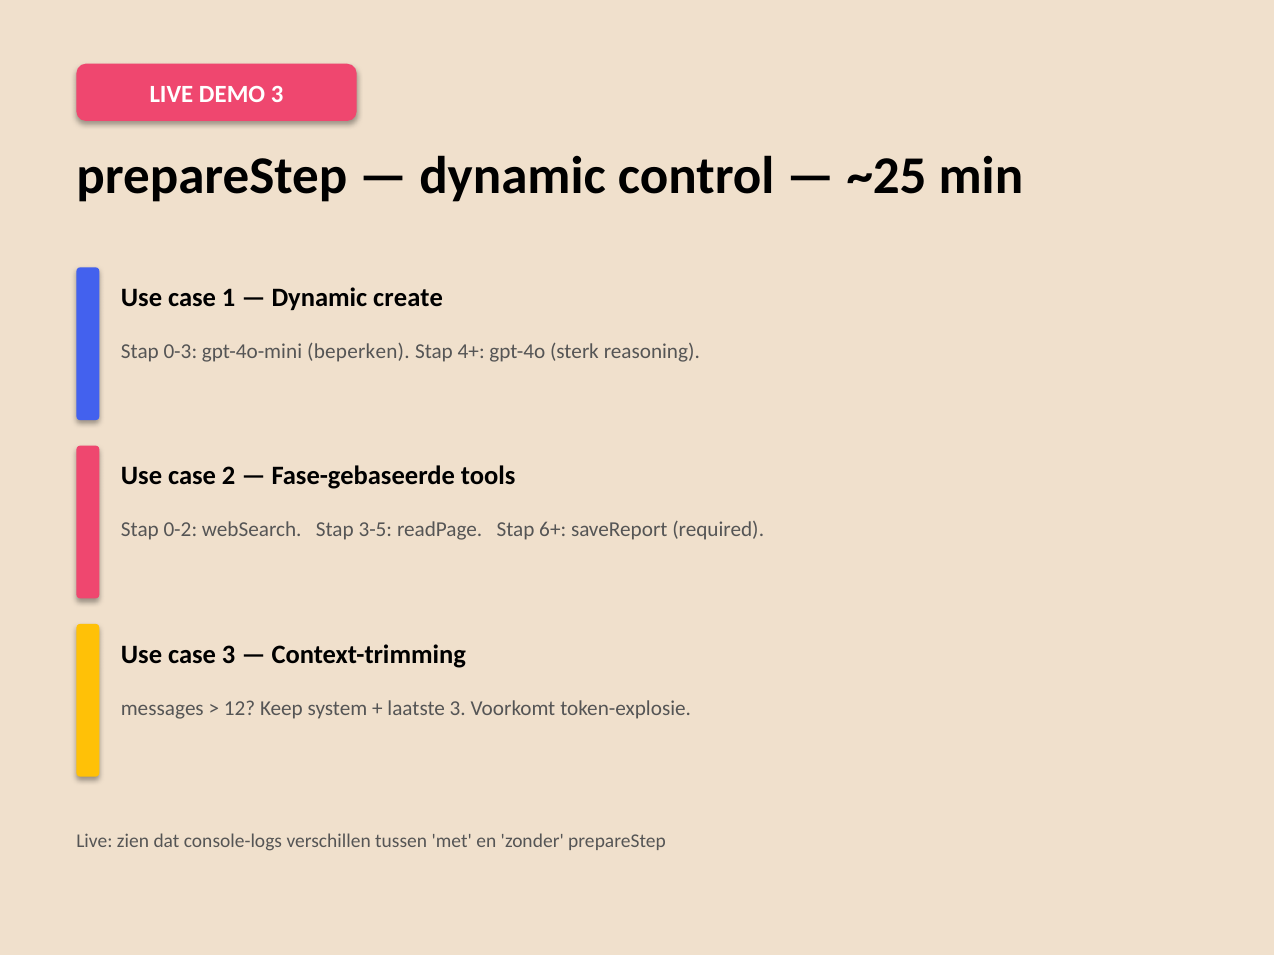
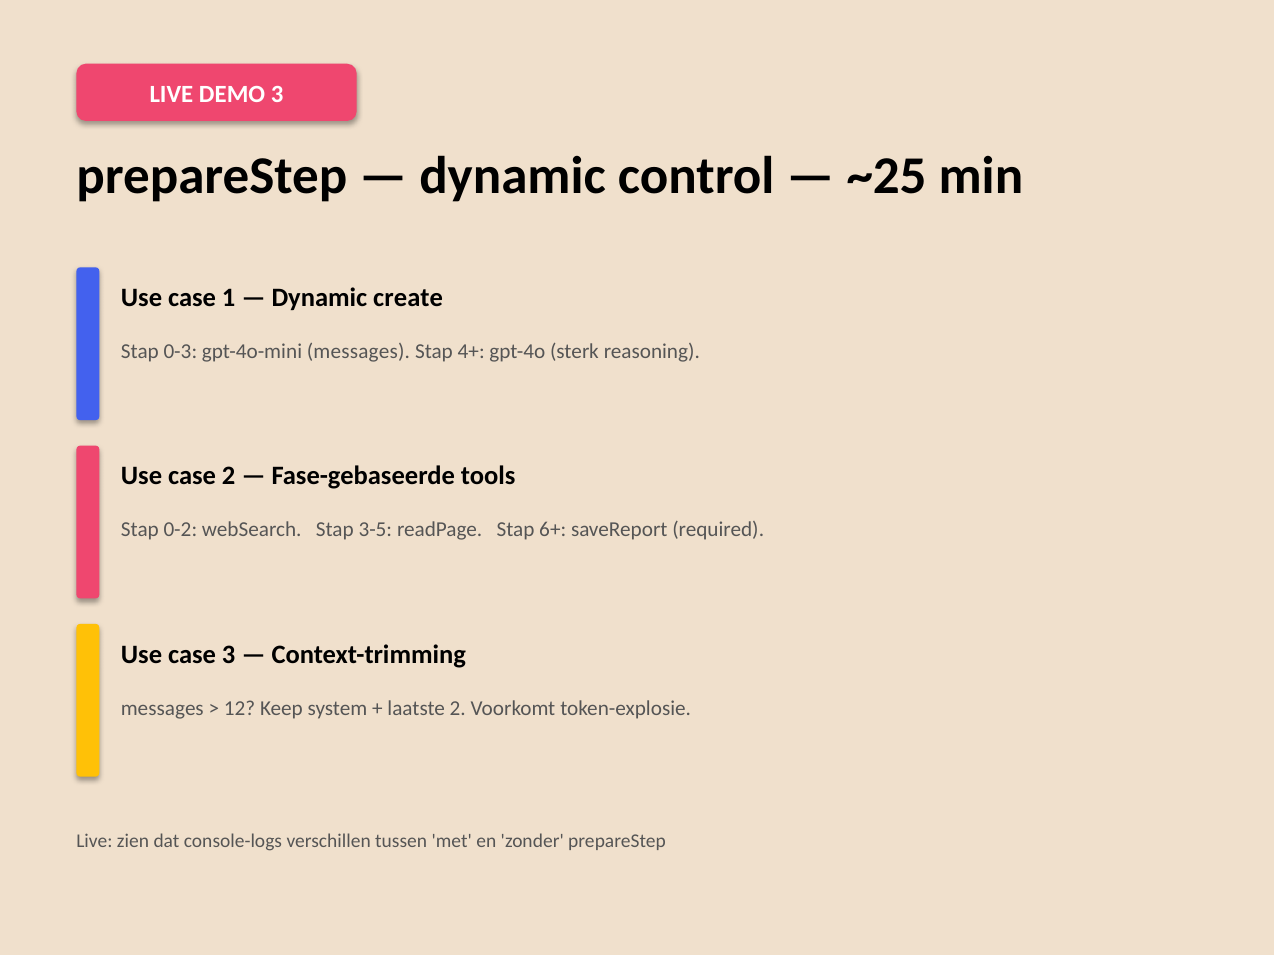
gpt-4o-mini beperken: beperken -> messages (358, 352)
laatste 3: 3 -> 2 (458, 708)
